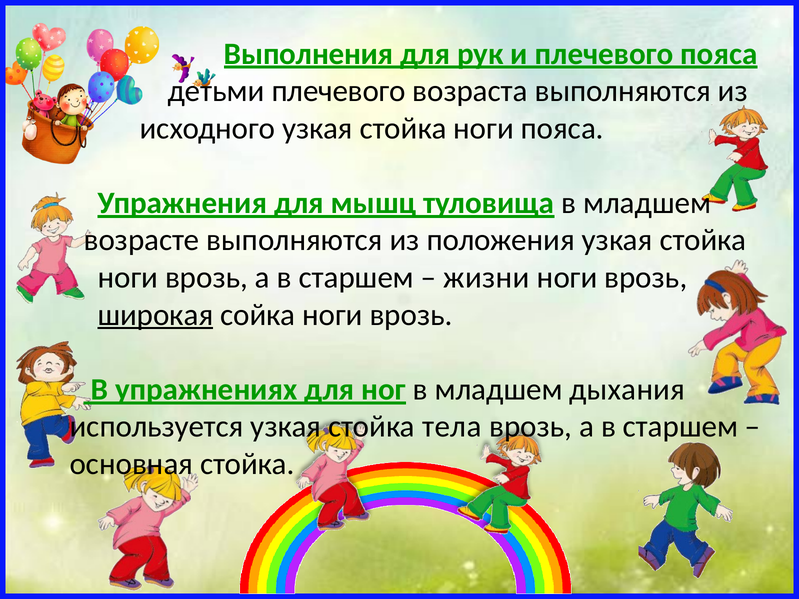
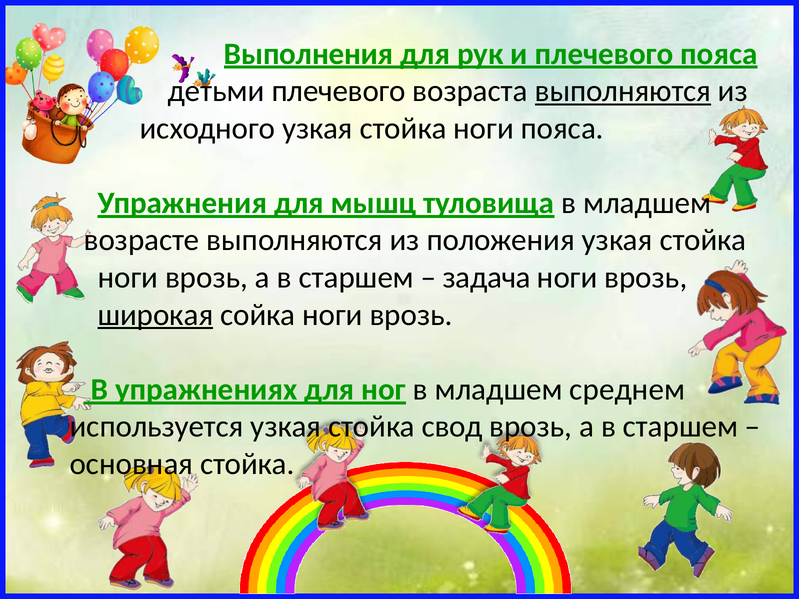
выполняются underline: none -> present (623, 91)
жизни: жизни -> задача (487, 278)
дыхания: дыхания -> среднем (627, 390)
тела: тела -> свод (452, 427)
